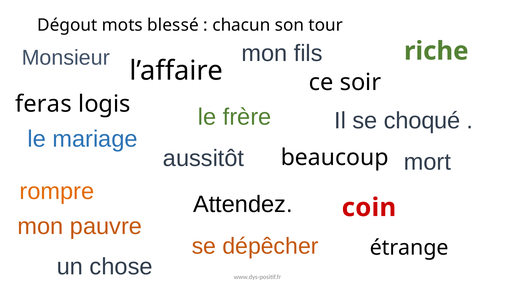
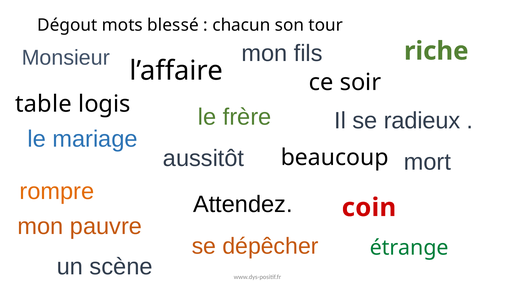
feras: feras -> table (43, 104)
choqué: choqué -> radieux (422, 121)
étrange colour: black -> green (409, 247)
chose: chose -> scène (121, 266)
